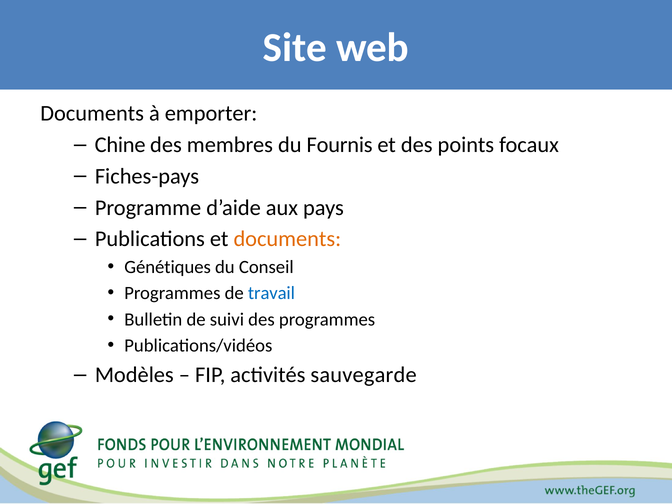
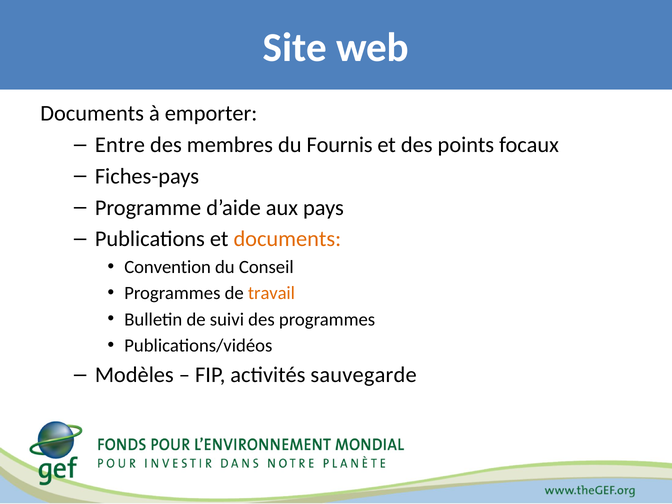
Chine: Chine -> Entre (120, 145)
Génétiques: Génétiques -> Convention (168, 267)
travail colour: blue -> orange (271, 293)
